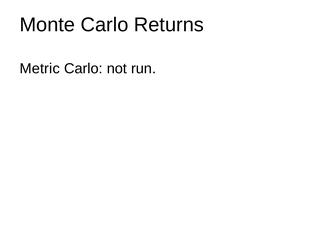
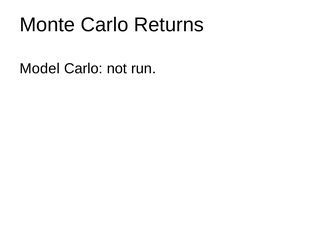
Metric: Metric -> Model (40, 69)
